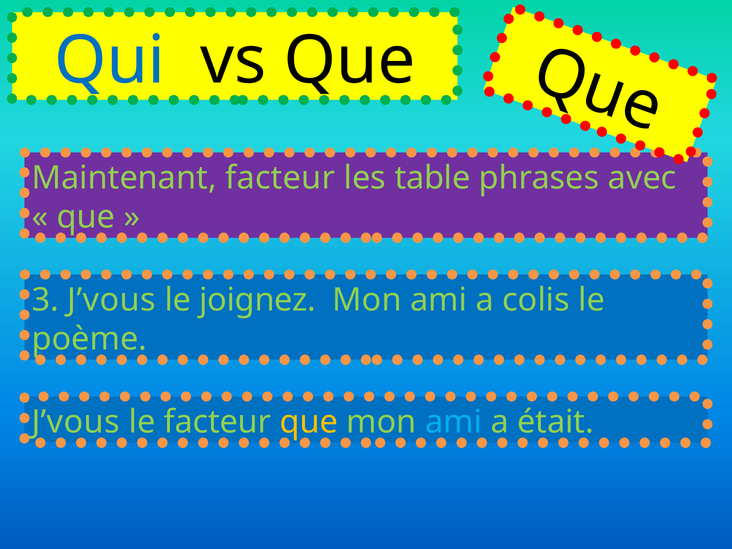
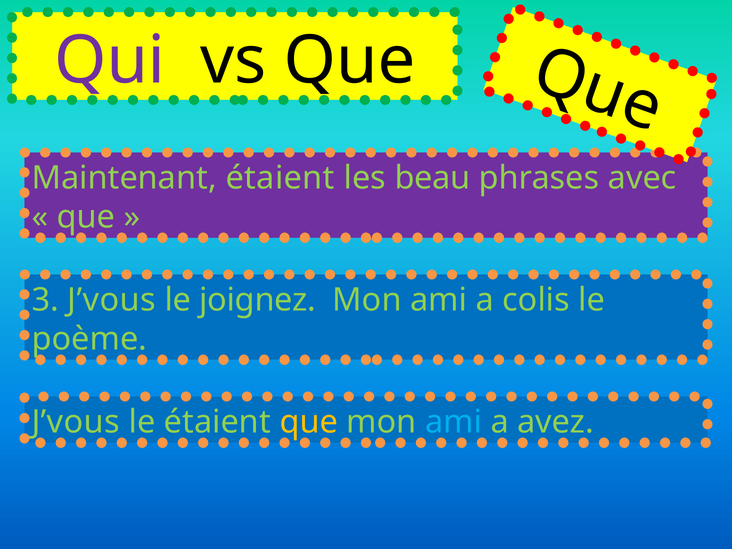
Qui colour: blue -> purple (110, 61)
Maintenant facteur: facteur -> étaient (280, 178)
table: table -> beau (433, 178)
le facteur: facteur -> étaient (217, 422)
était: était -> avez (556, 422)
